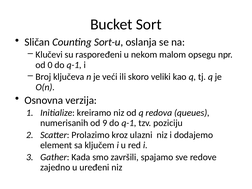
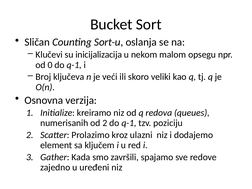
raspoređeni: raspoređeni -> inicijalizacija (99, 55)
od 9: 9 -> 2 (105, 123)
